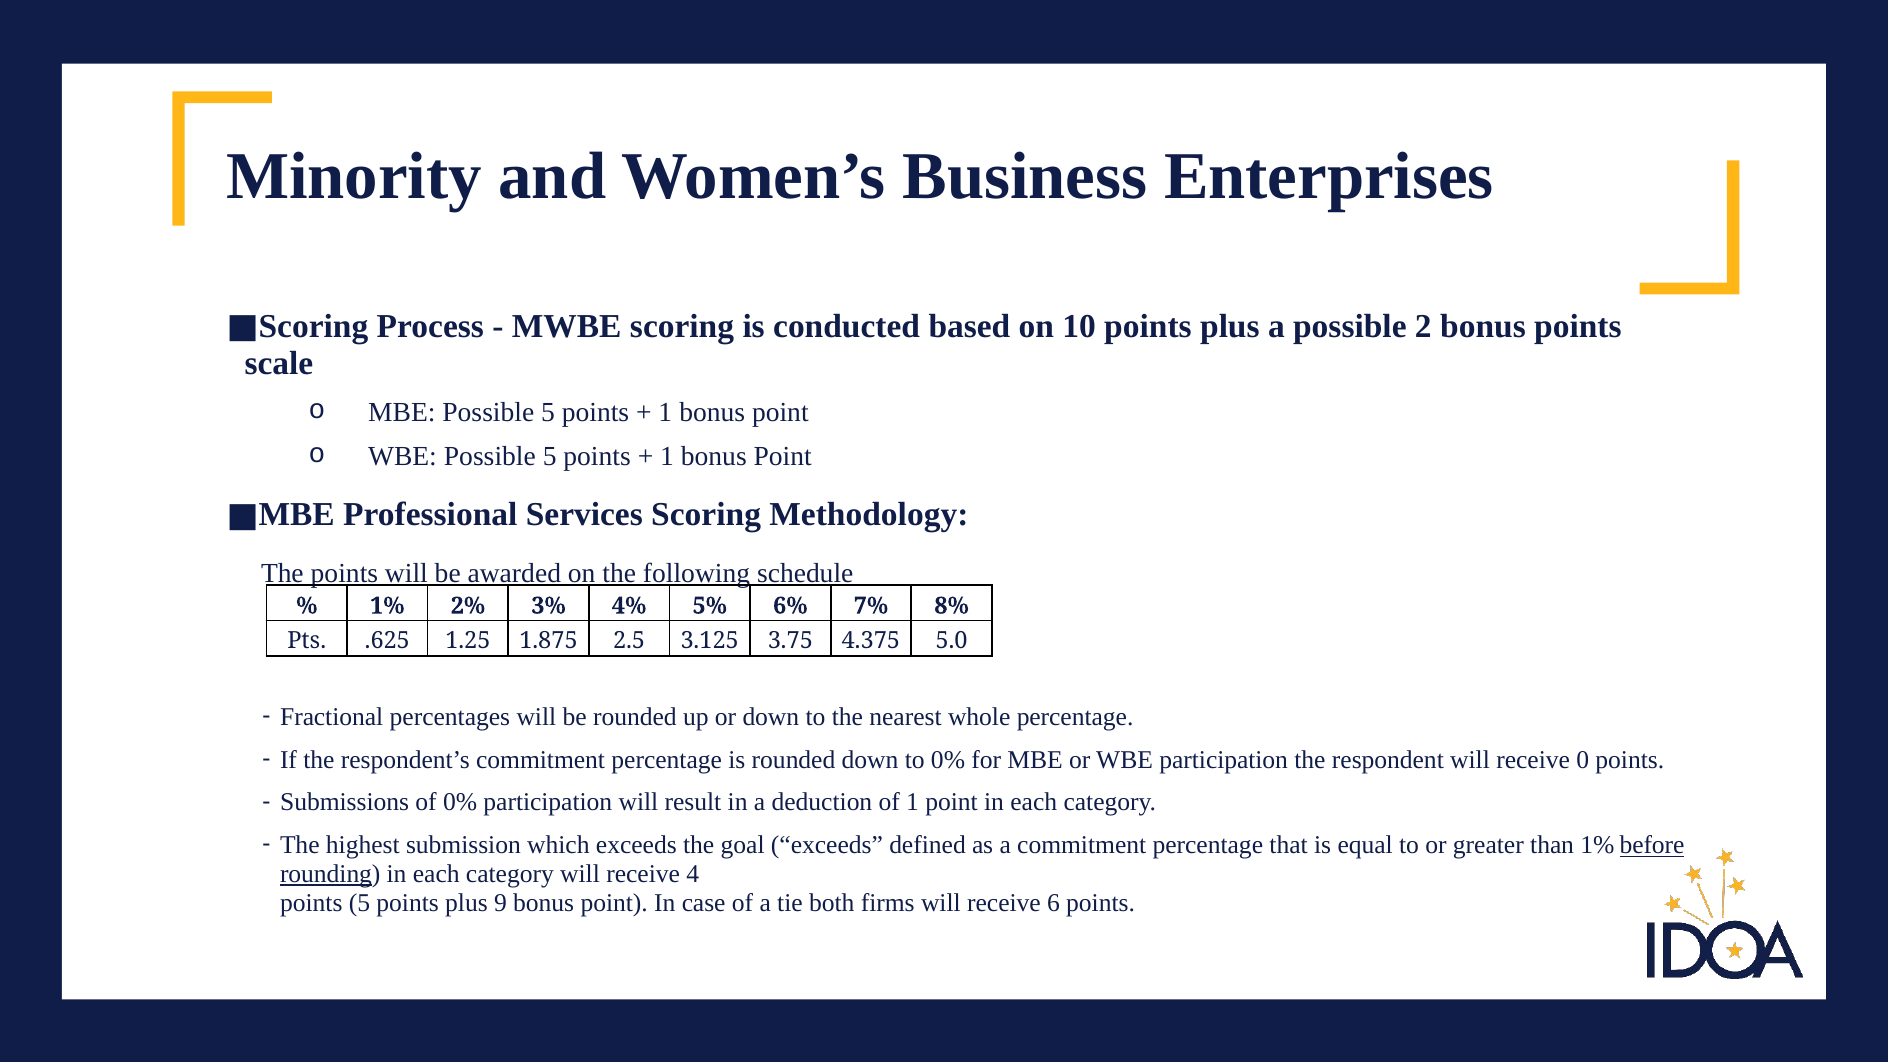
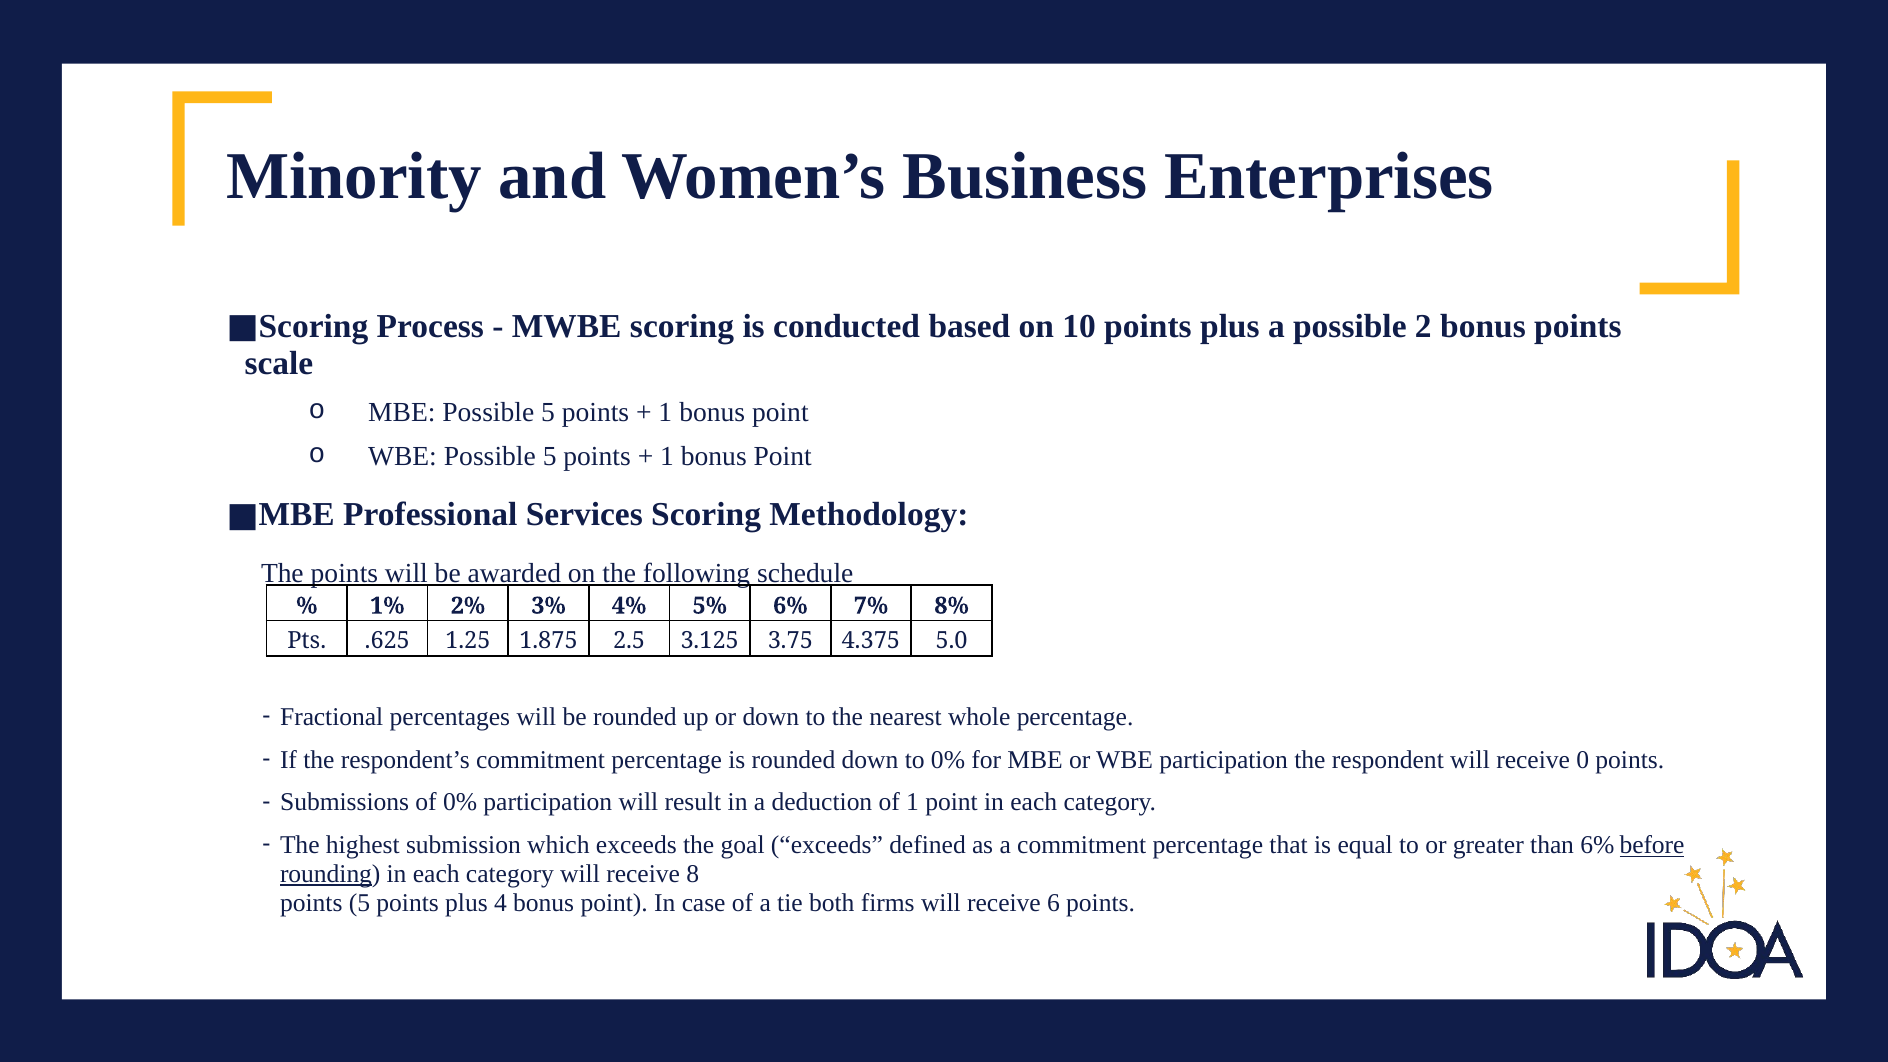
than 1%: 1% -> 6% (1597, 845)
4: 4 -> 8 (693, 874)
9: 9 -> 4 (500, 903)
